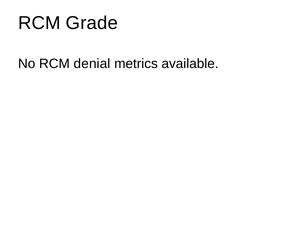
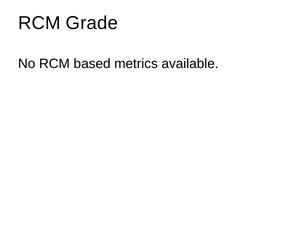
denial: denial -> based (92, 64)
